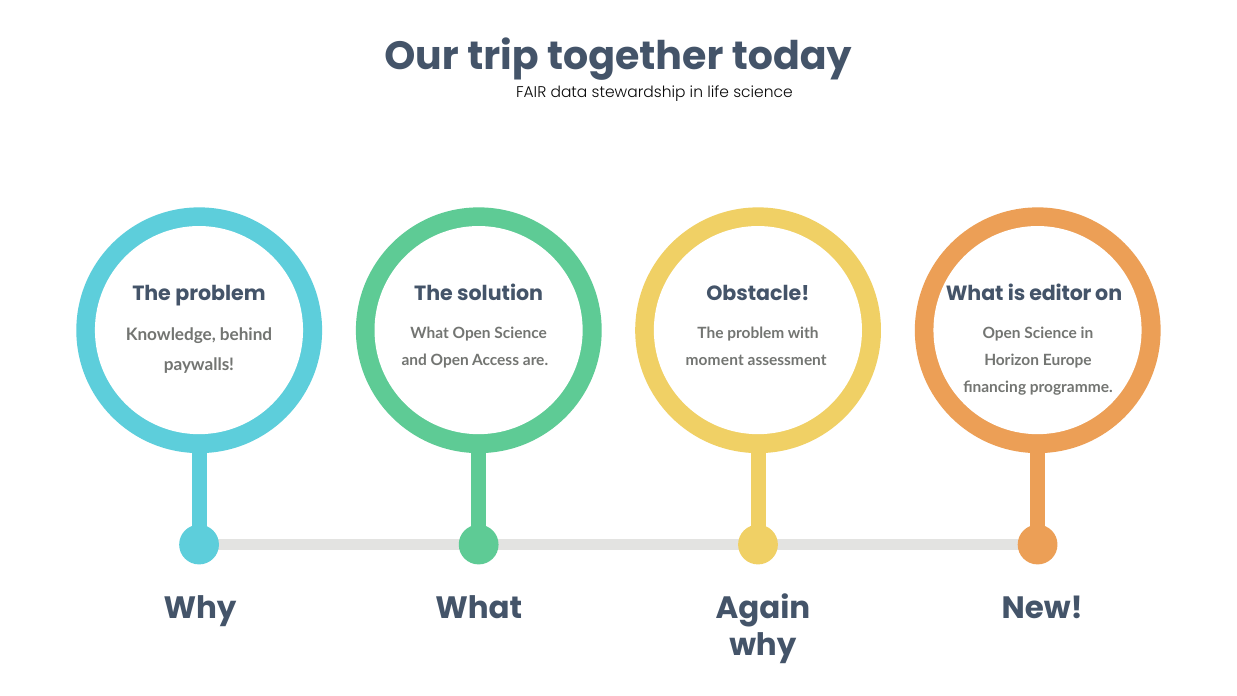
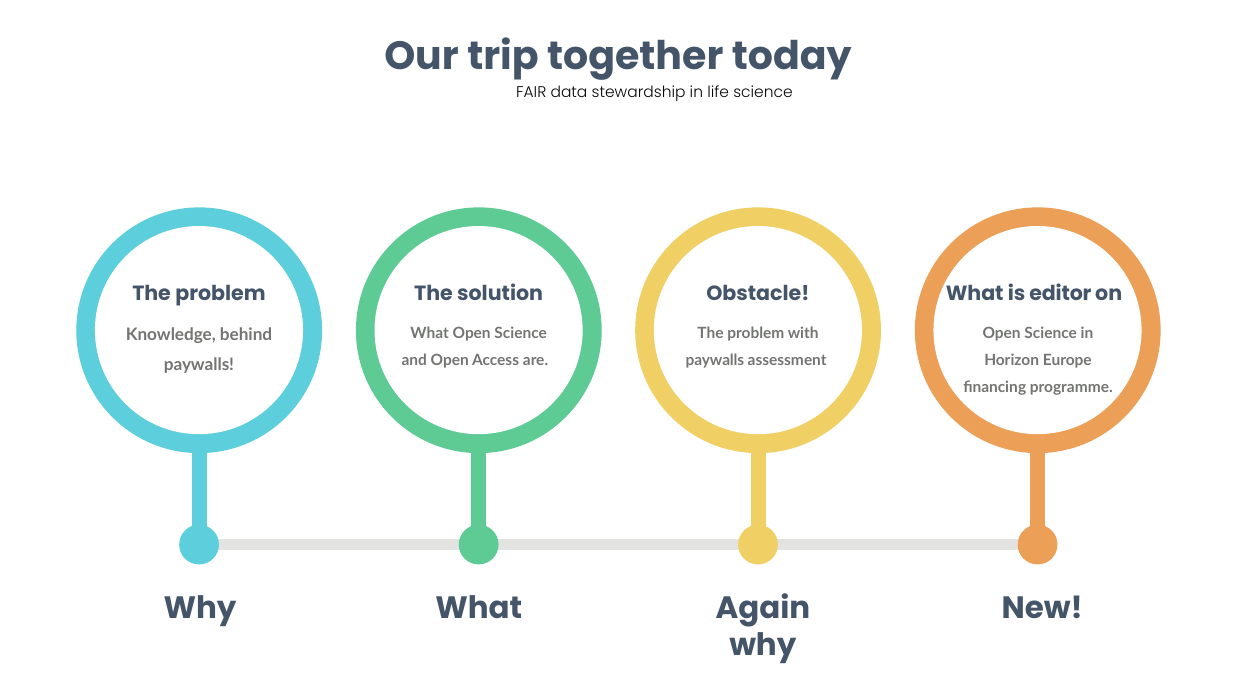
moment: moment -> paywalls (715, 360)
